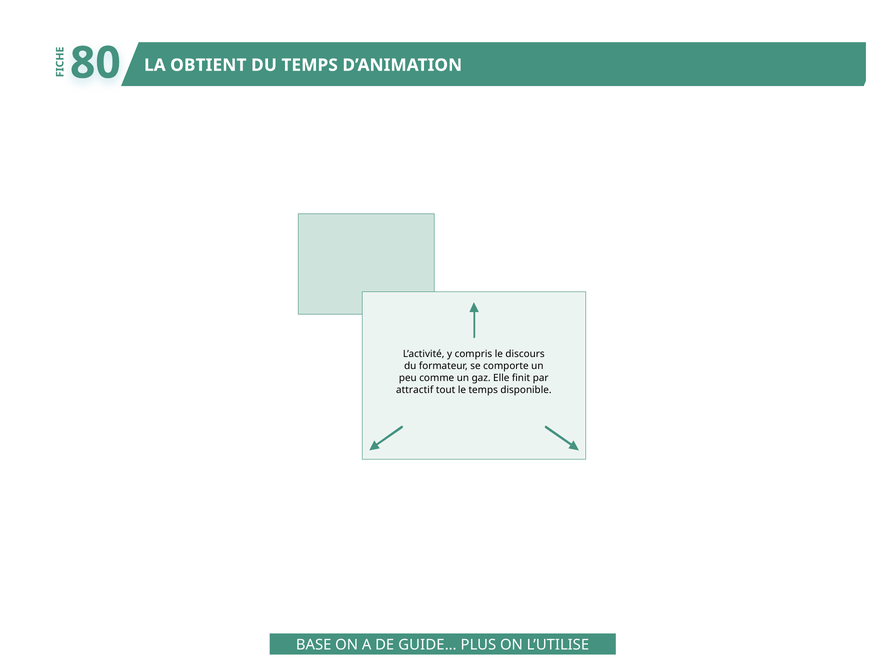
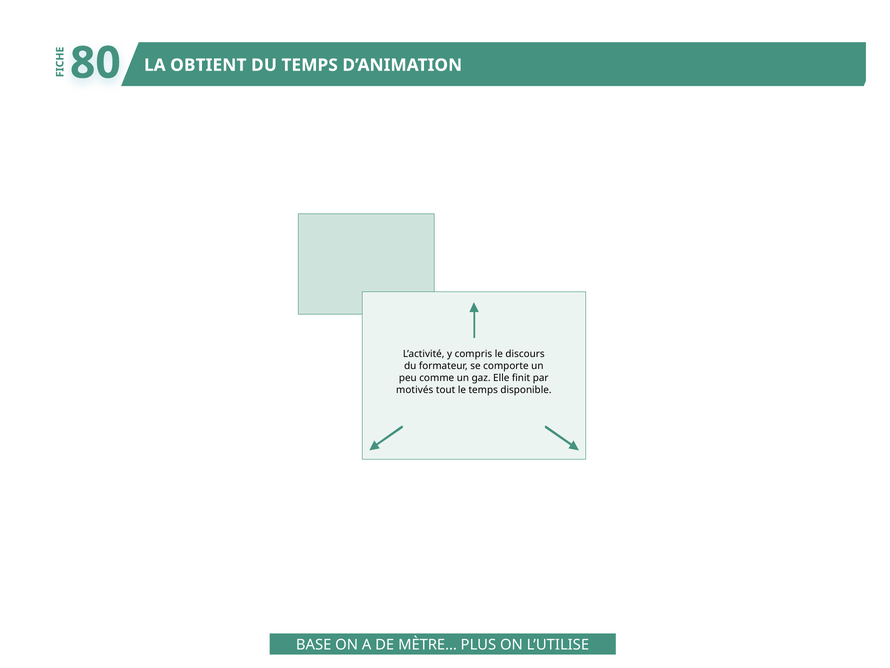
attractif: attractif -> motivés (415, 389)
GUIDE…: GUIDE… -> MÈTRE… (428, 645)
